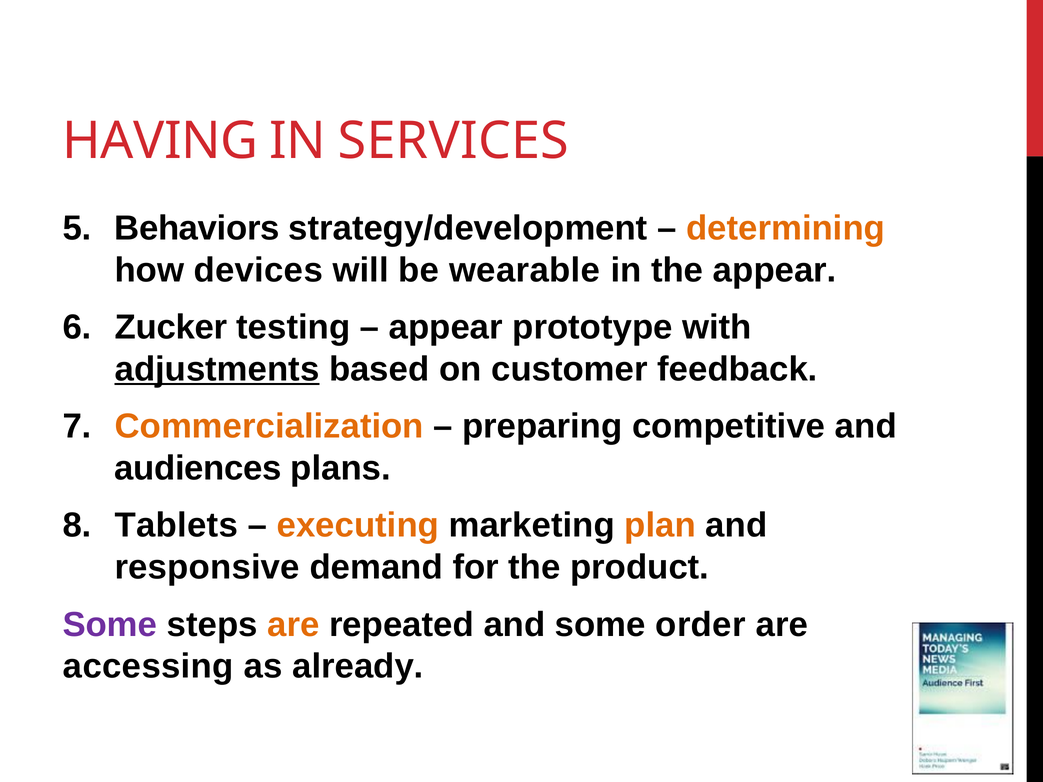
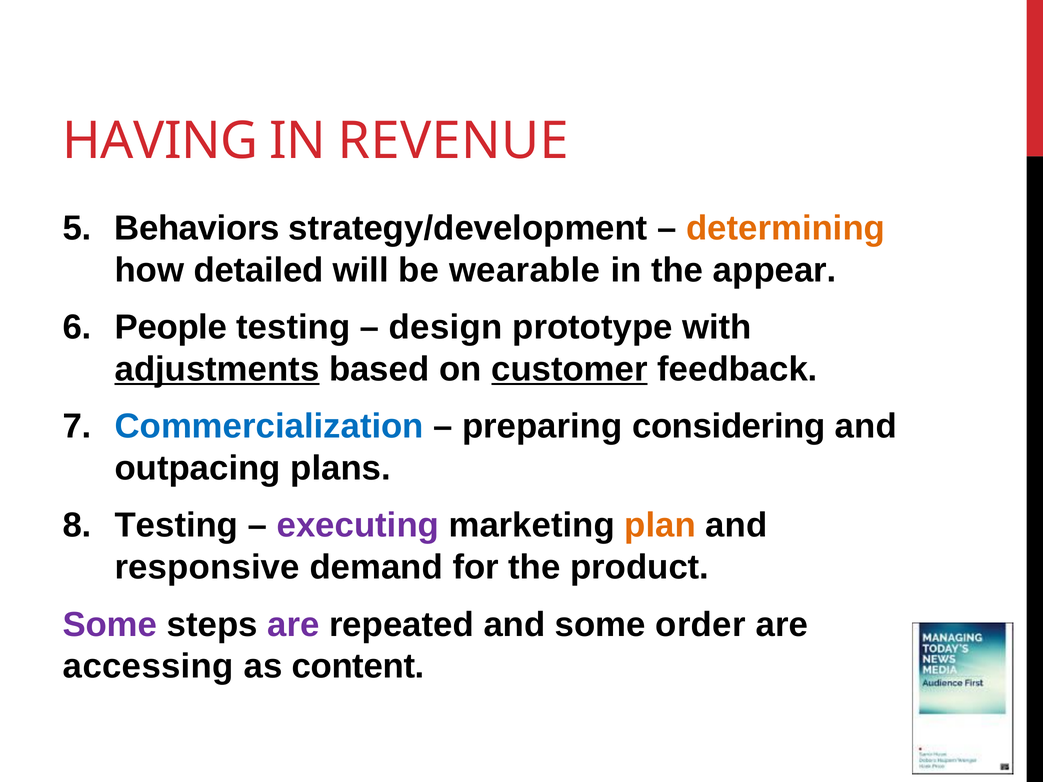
SERVICES: SERVICES -> REVENUE (453, 141)
devices: devices -> detailed (259, 270)
Zucker: Zucker -> People (171, 327)
appear: appear -> design (446, 327)
customer underline: none -> present (569, 369)
Commercialization colour: orange -> blue (269, 427)
competitive: competitive -> considering (729, 427)
audiences: audiences -> outpacing (198, 468)
Tablets: Tablets -> Testing (176, 526)
executing colour: orange -> purple (358, 526)
are colour: orange -> purple (293, 625)
already: already -> content (358, 666)
